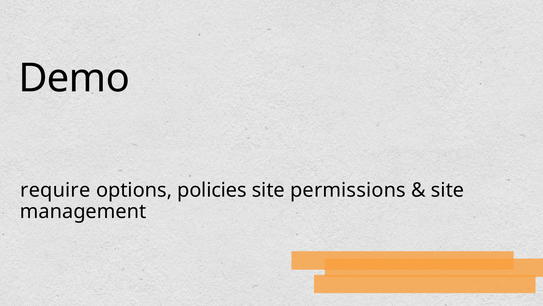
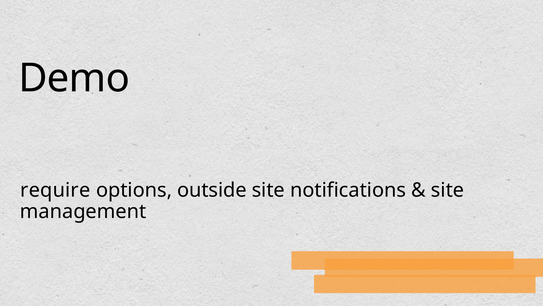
policies: policies -> outside (212, 190)
permissions: permissions -> notifications (348, 190)
